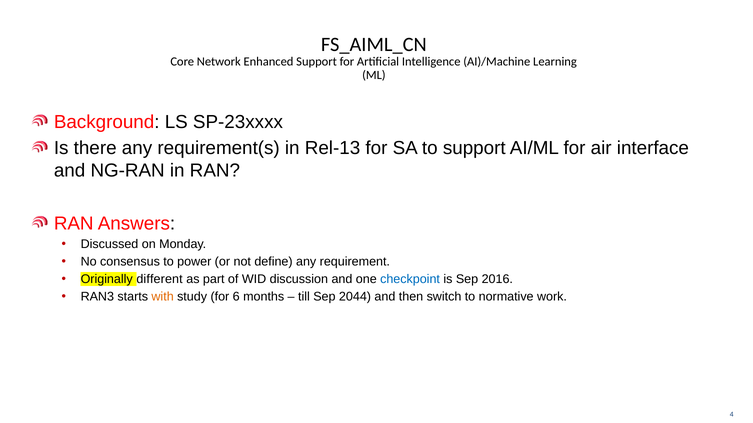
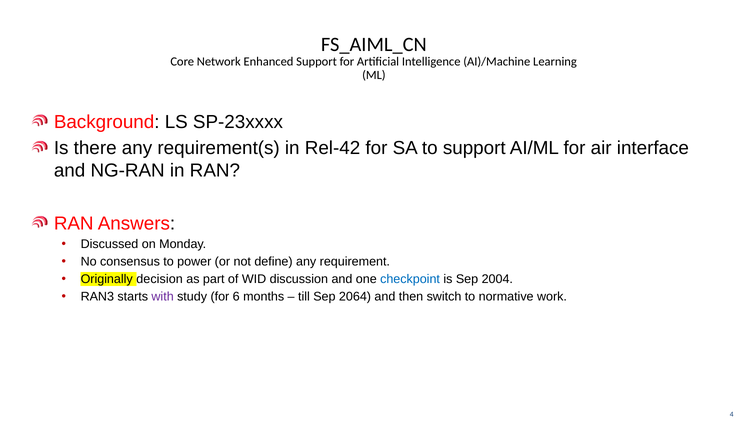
Rel-13: Rel-13 -> Rel-42 (333, 148)
different: different -> decision (160, 280)
2016: 2016 -> 2004 (497, 280)
with colour: orange -> purple (163, 297)
2044: 2044 -> 2064 (355, 297)
